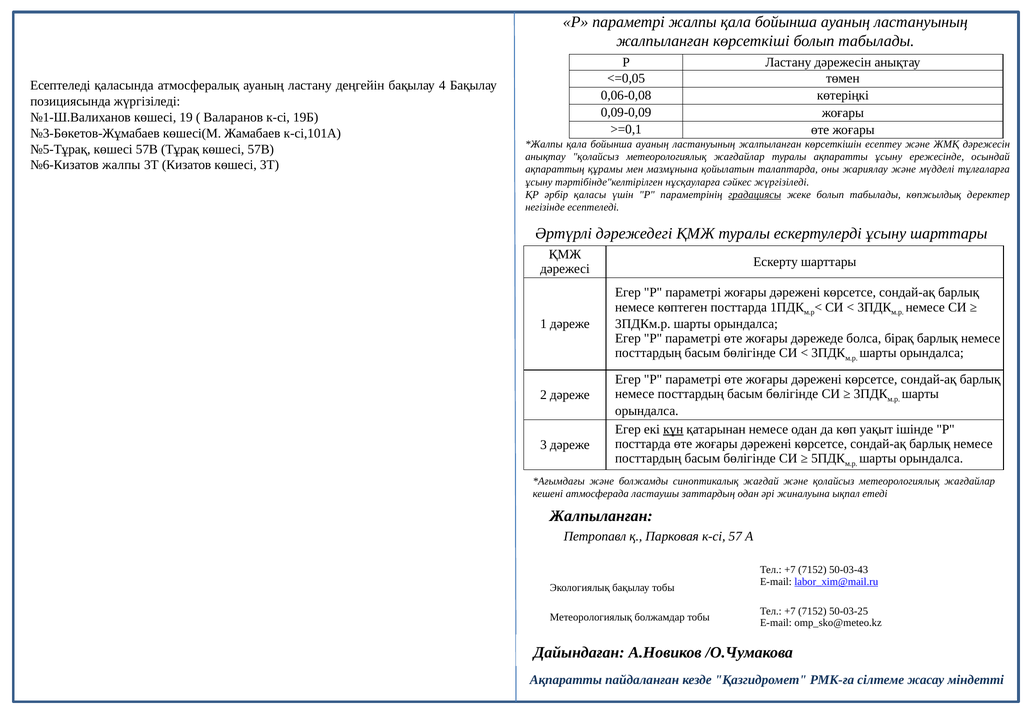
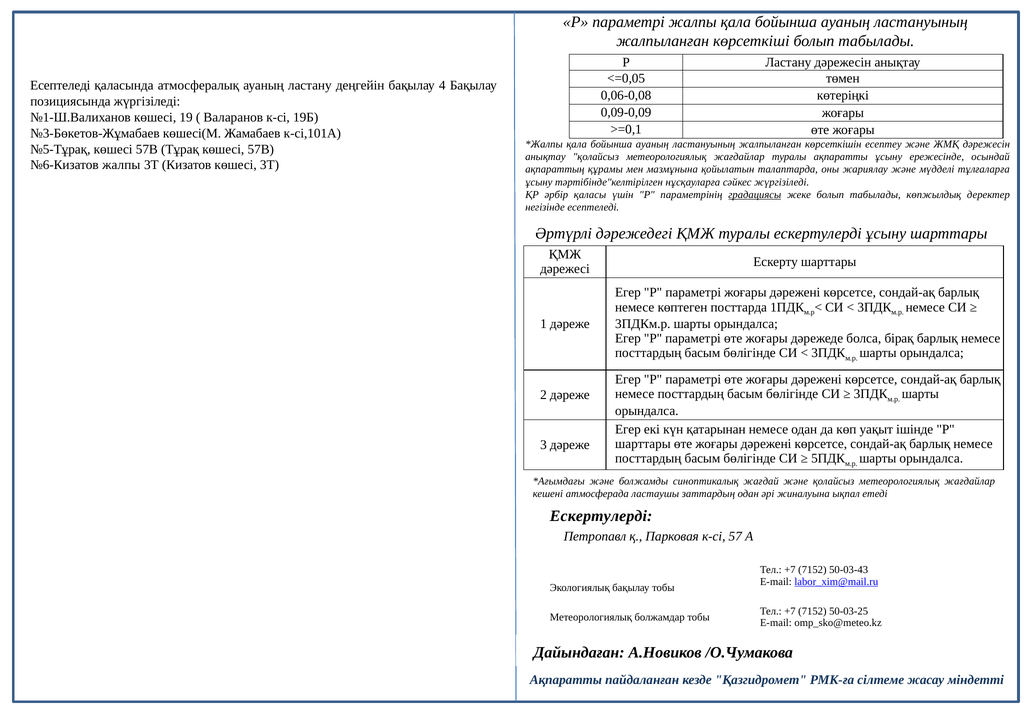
күн underline: present -> none (673, 430)
посттарда: посттарда -> шарттары (643, 444)
Жалпыланған: Жалпыланған -> Ескертулерді (601, 516)
